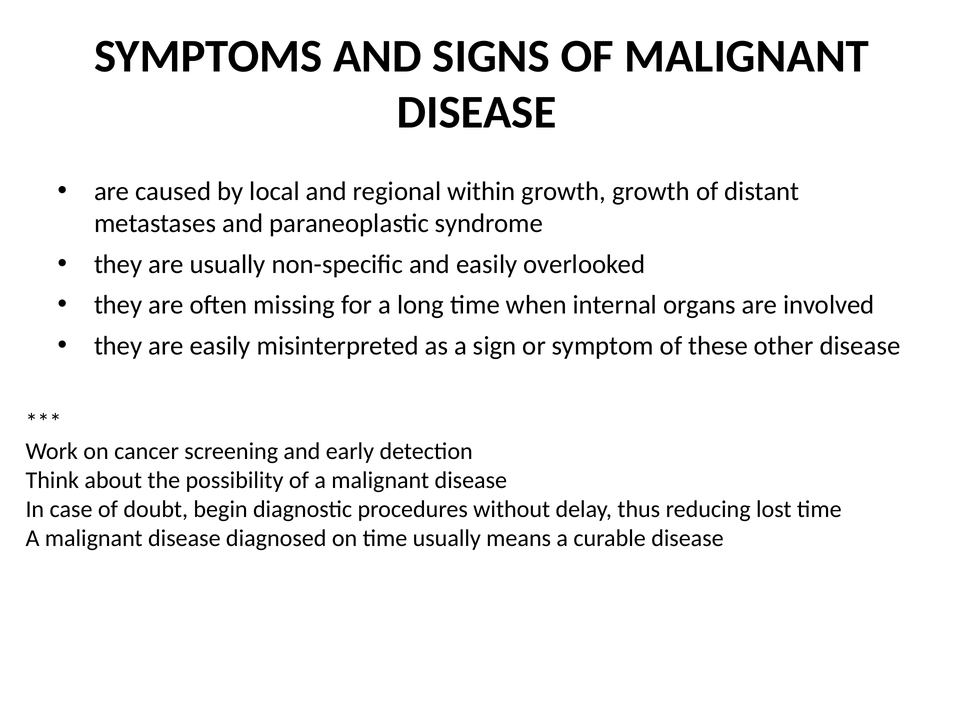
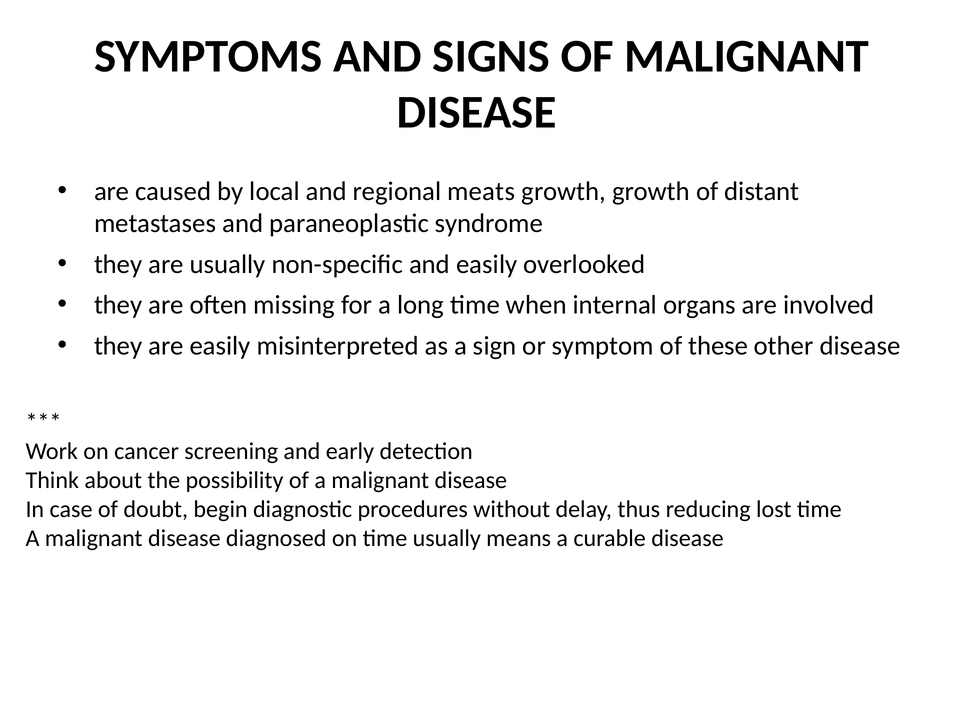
within: within -> meats (481, 191)
